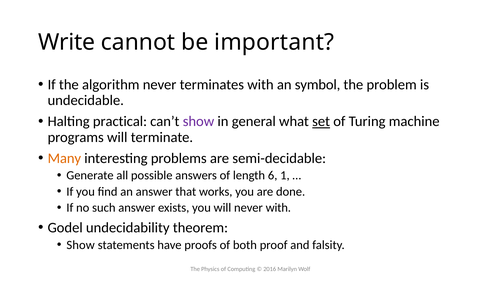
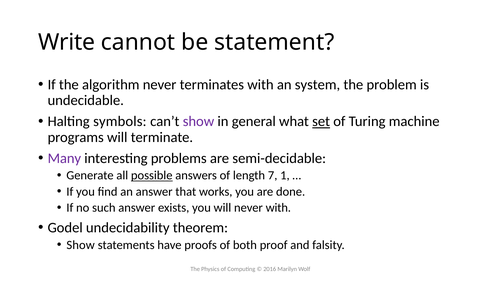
important: important -> statement (274, 42)
symbol: symbol -> system (318, 85)
practical: practical -> symbols (120, 121)
Many colour: orange -> purple (64, 158)
possible underline: none -> present (152, 175)
6: 6 -> 7 (273, 175)
